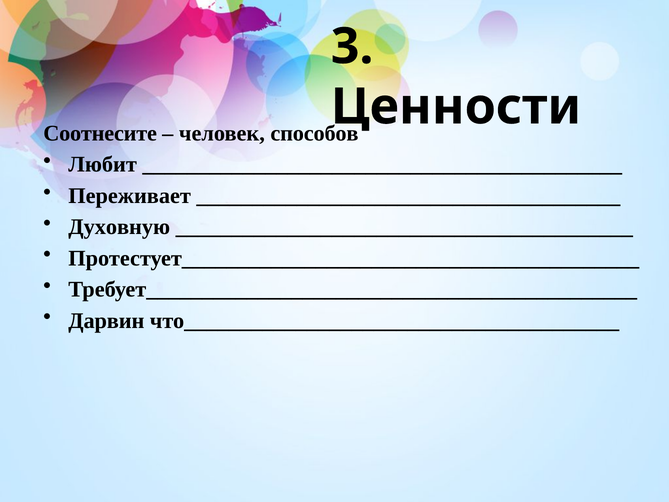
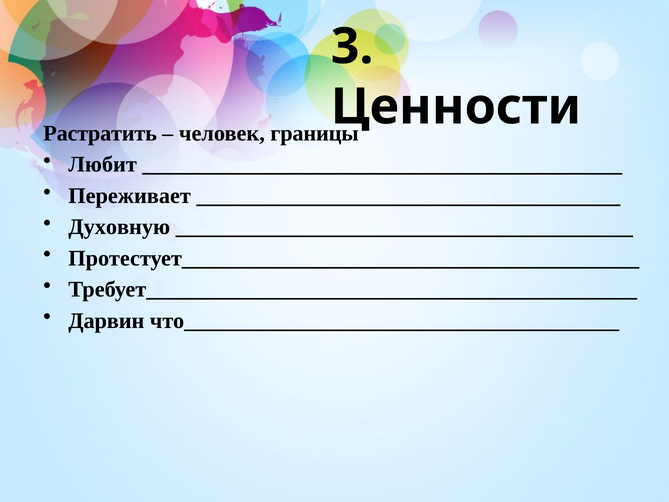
Соотнесите: Соотнесите -> Растратить (100, 133)
способов: способов -> границы (315, 133)
